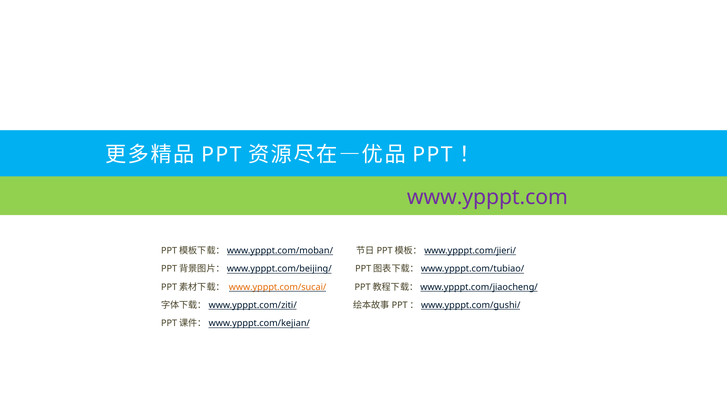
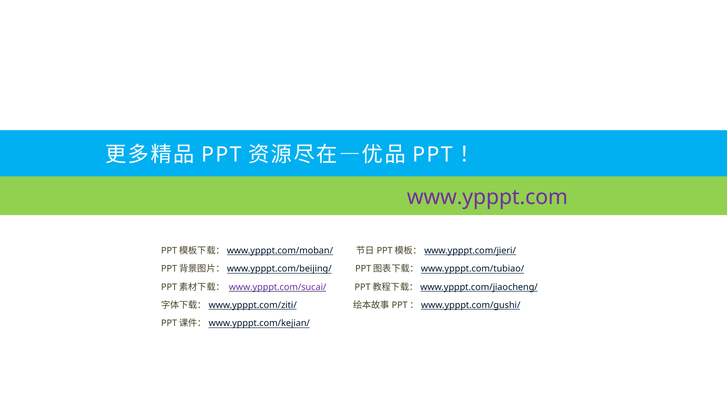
www.ypppt.com/sucai/ colour: orange -> purple (278, 287)
